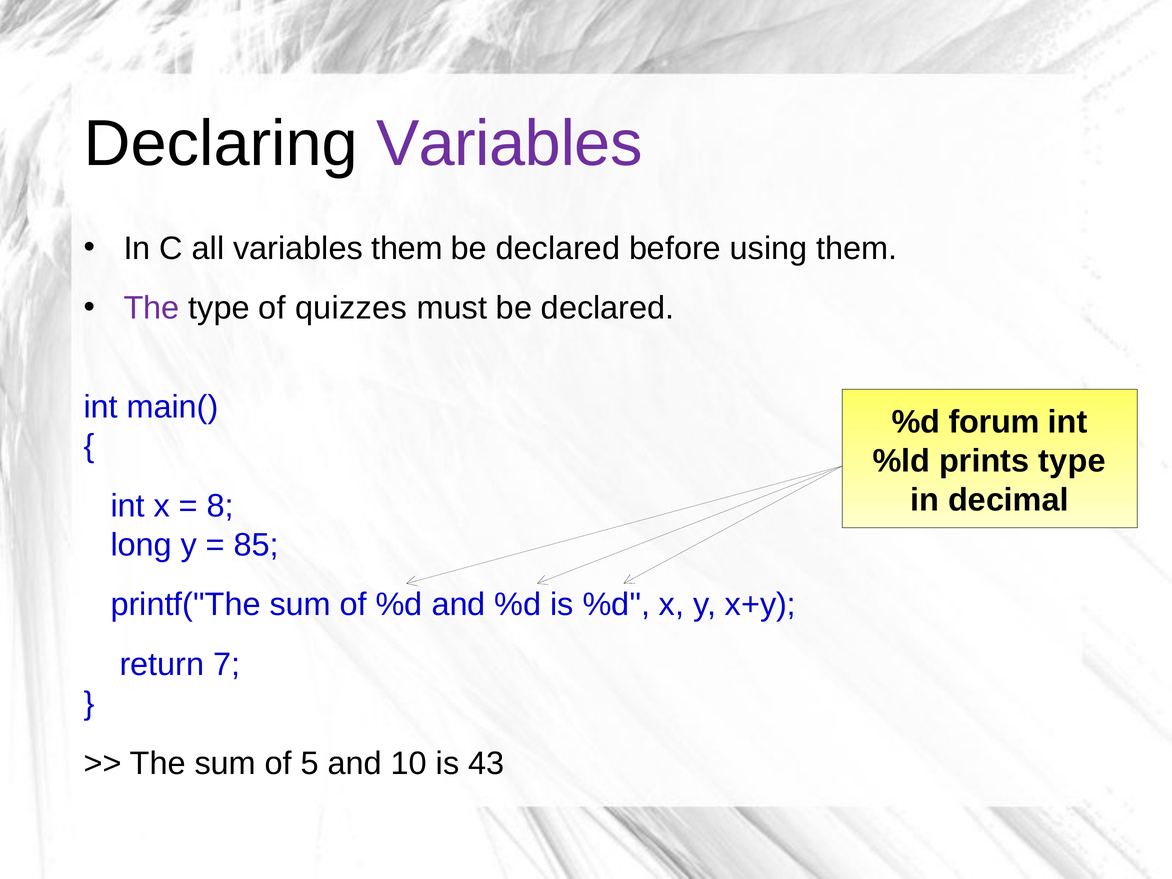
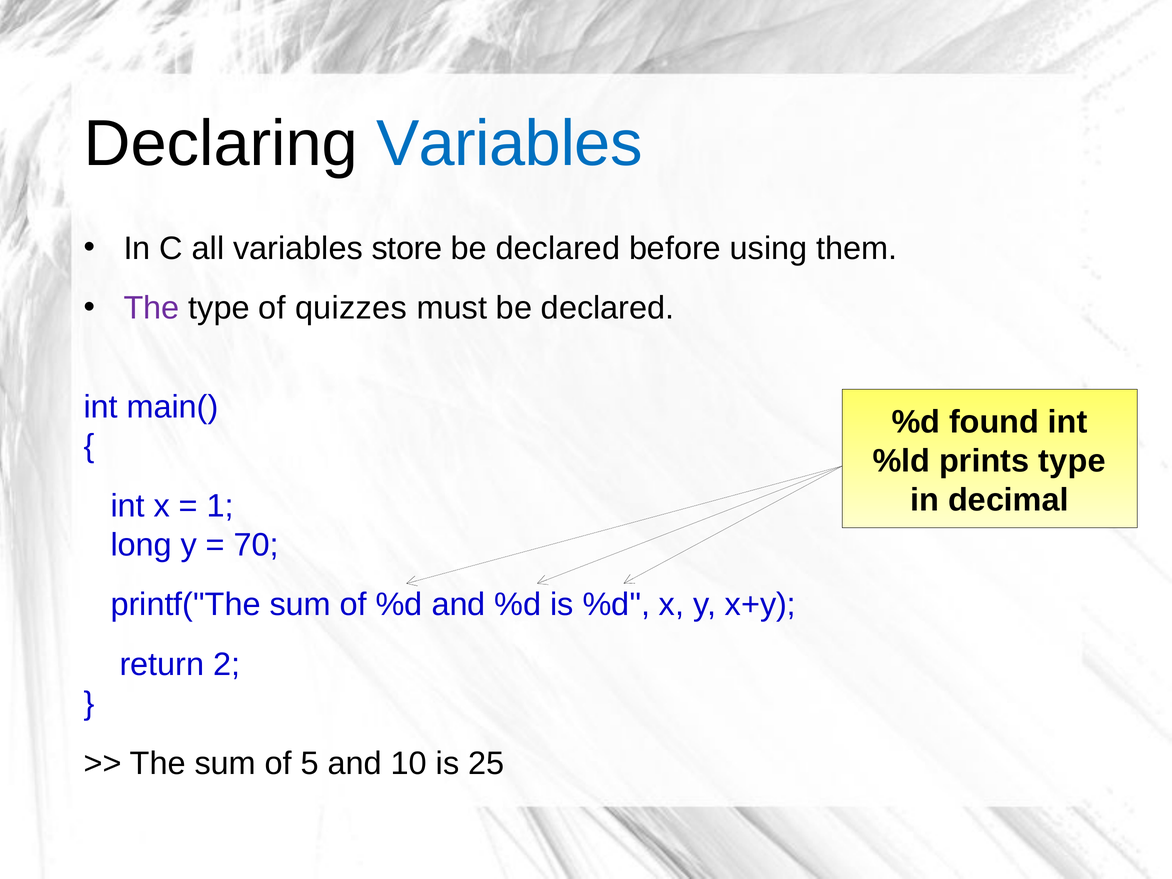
Variables colour: purple -> blue (509, 144)
variables them: them -> store (407, 248)
forum: forum -> found (994, 422)
8: 8 -> 1 (220, 506)
85: 85 -> 70 (256, 545)
7: 7 -> 2 (227, 665)
43: 43 -> 25 (486, 763)
